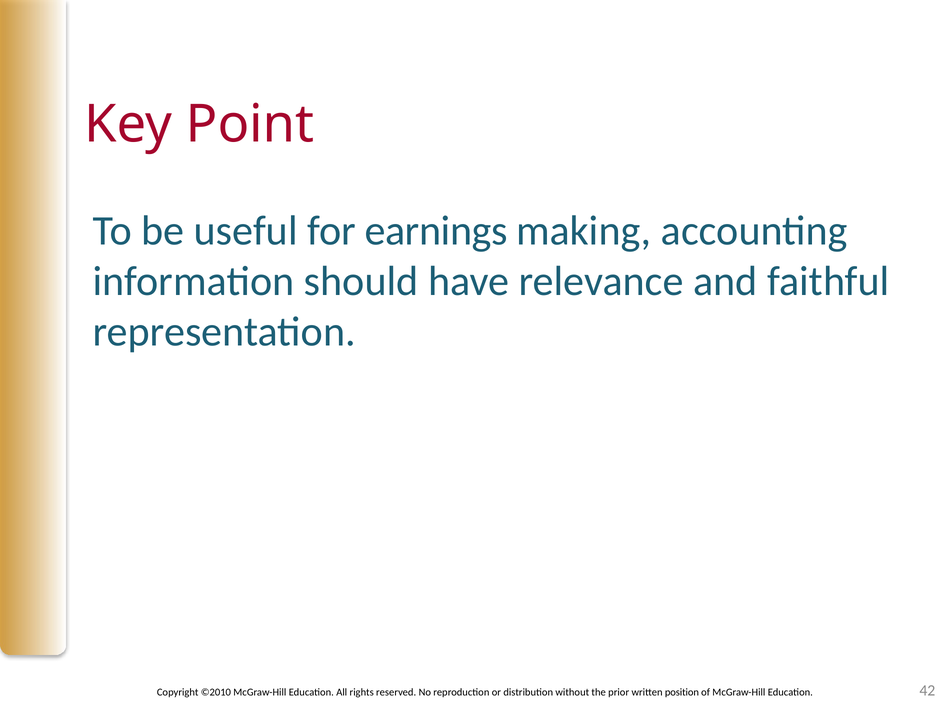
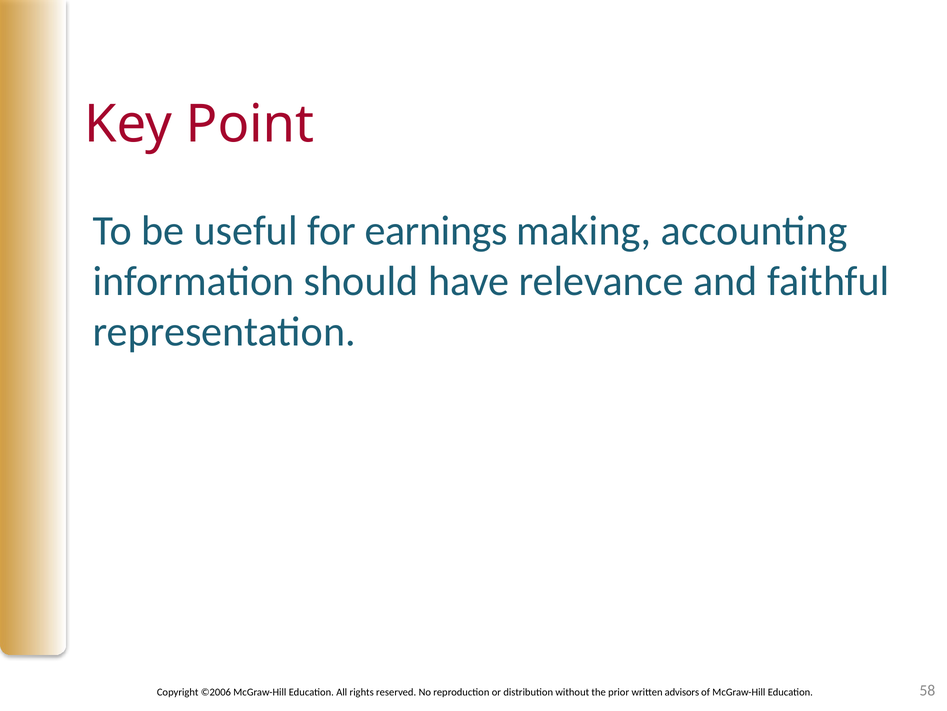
©2010: ©2010 -> ©2006 (216, 692)
position: position -> advisors (682, 692)
42: 42 -> 58 (927, 690)
